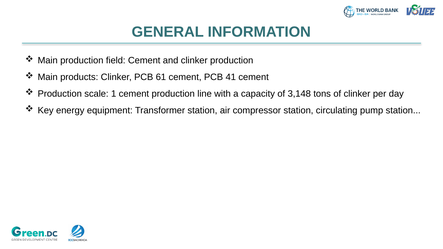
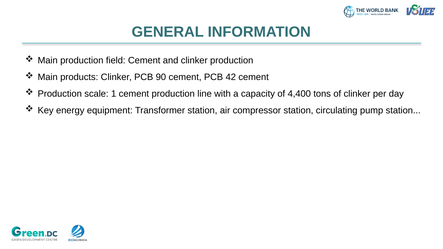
61: 61 -> 90 (161, 77)
41: 41 -> 42 (231, 77)
3,148: 3,148 -> 4,400 (299, 94)
